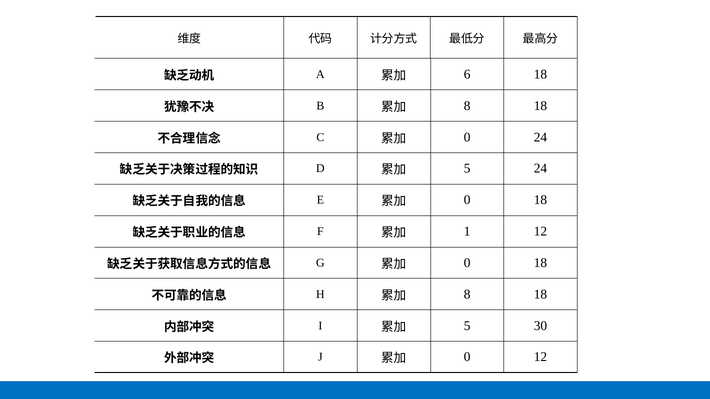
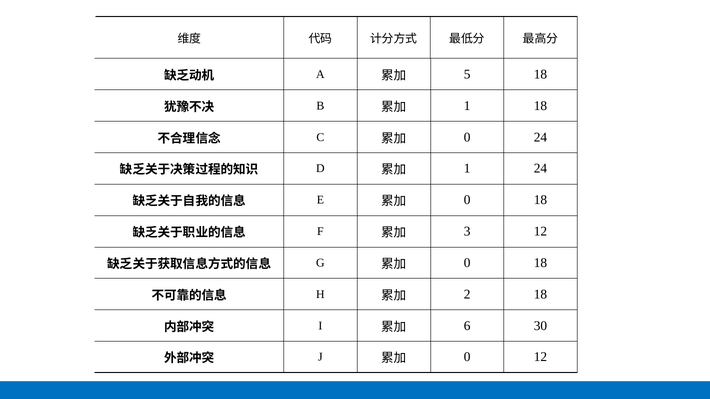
6: 6 -> 5 (467, 74)
8: 8 -> 1 (467, 106)
5: 5 -> 1 (467, 169)
1: 1 -> 3 (467, 232)
8: 8 -> 2 (467, 294)
5: 5 -> 6 (467, 326)
